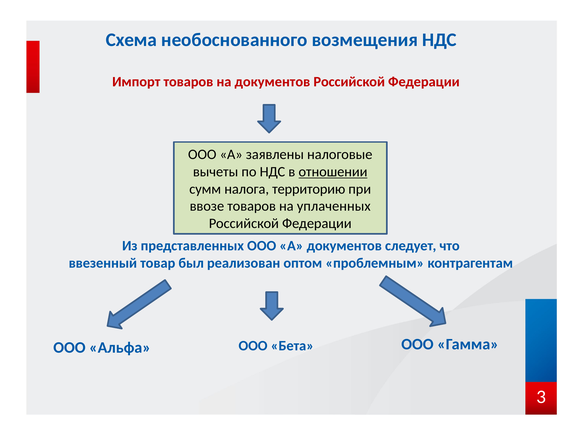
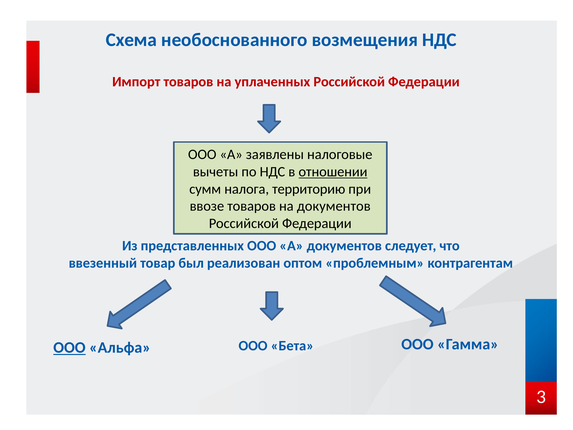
на документов: документов -> уплаченных (272, 82)
на уплаченных: уплаченных -> документов (334, 206)
ООО underline: none -> present (69, 347)
